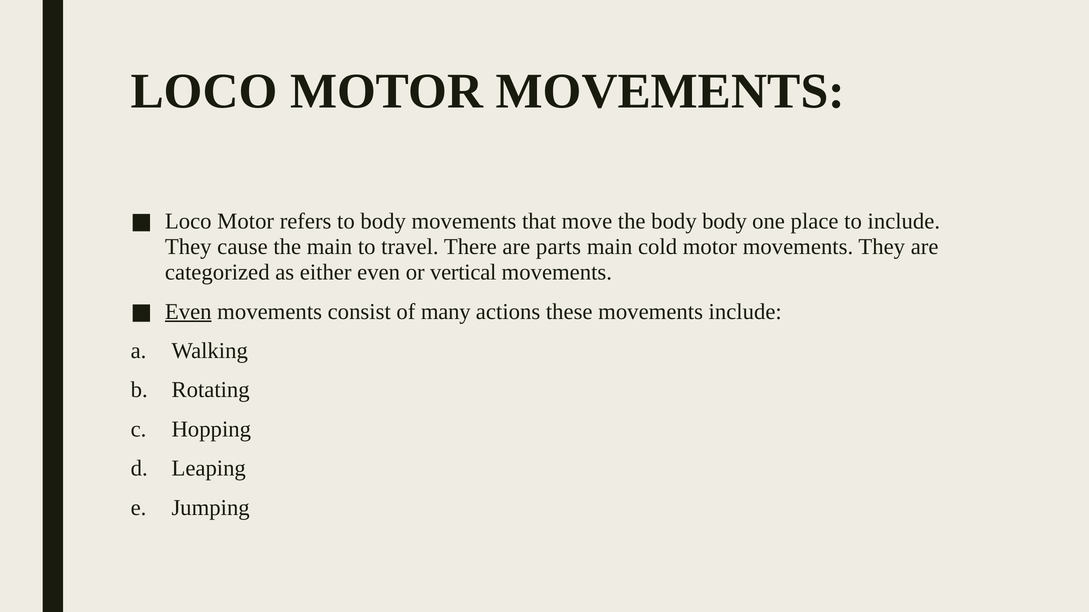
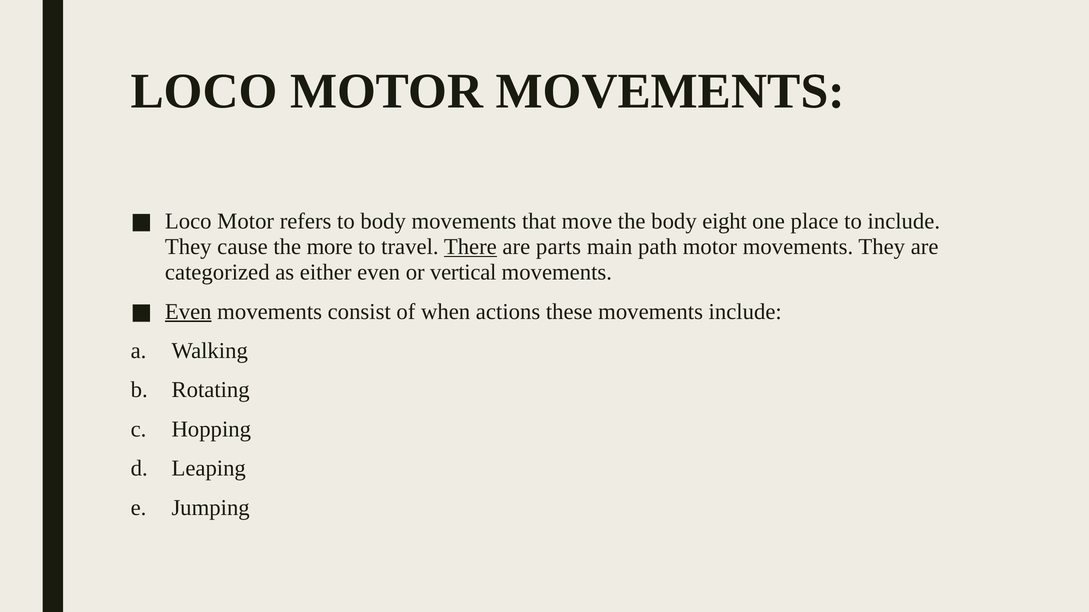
body body: body -> eight (725, 221)
the main: main -> more (330, 247)
There underline: none -> present (470, 247)
cold: cold -> path (658, 247)
many: many -> when (446, 312)
